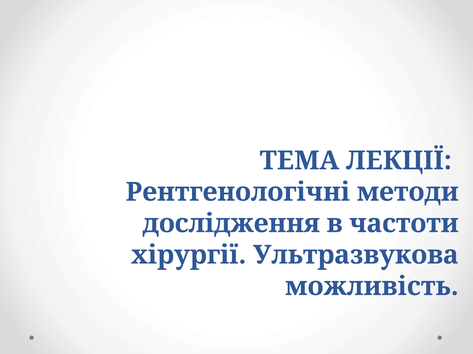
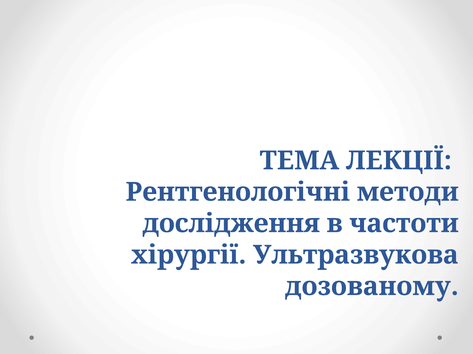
можливість: можливість -> дозованому (372, 287)
